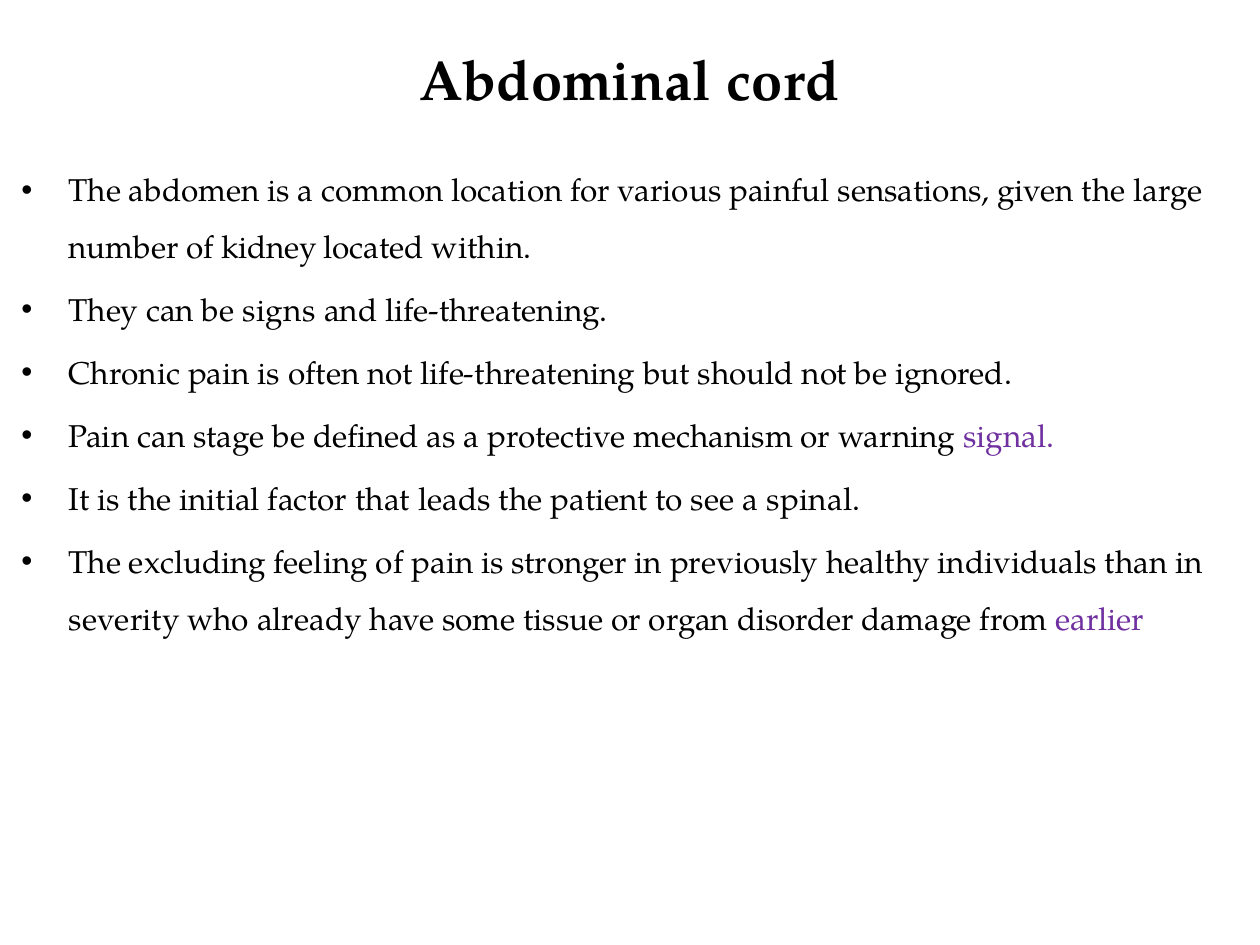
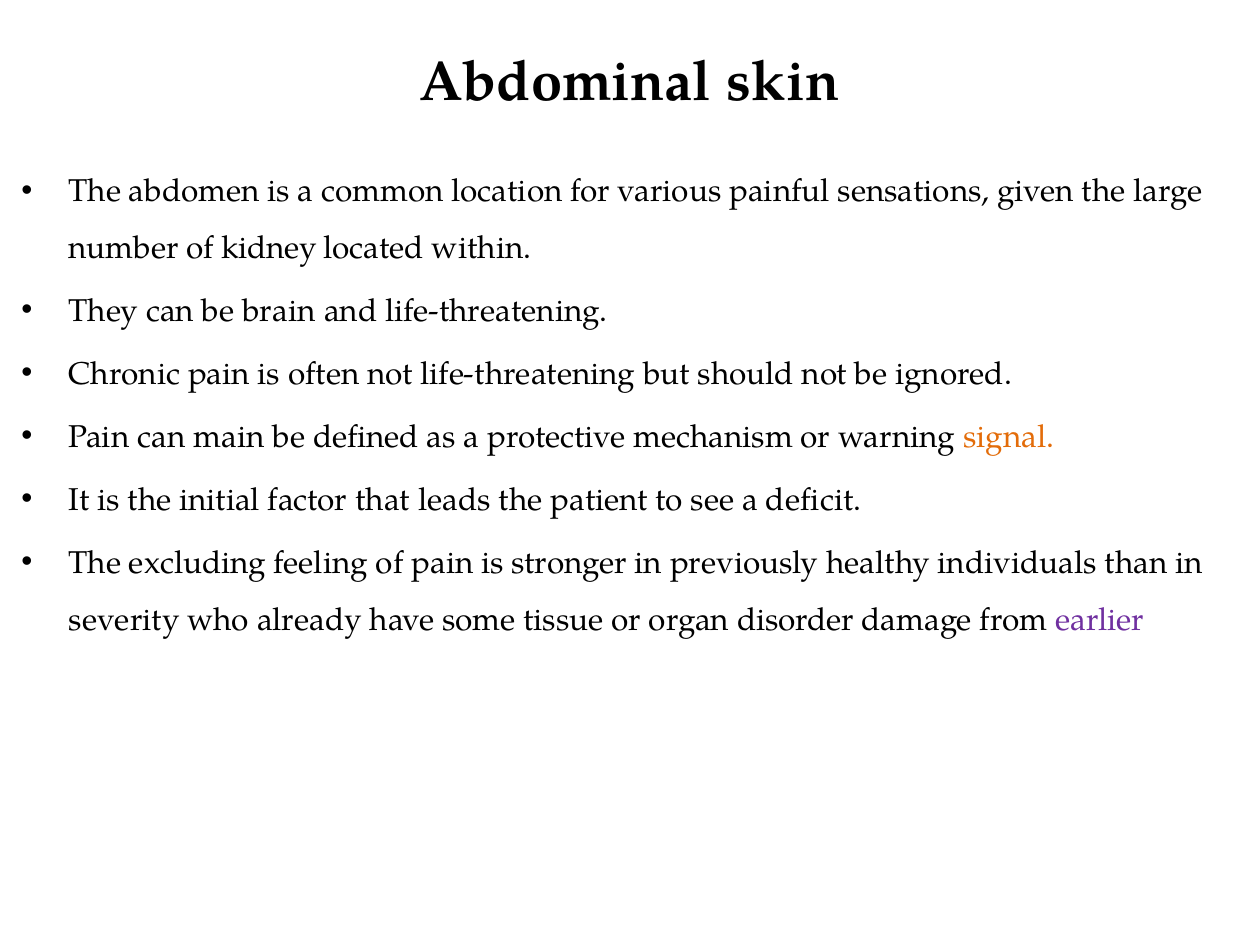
cord: cord -> skin (783, 82)
signs: signs -> brain (279, 311)
stage: stage -> main (229, 437)
signal colour: purple -> orange (1009, 437)
spinal: spinal -> deficit (814, 500)
